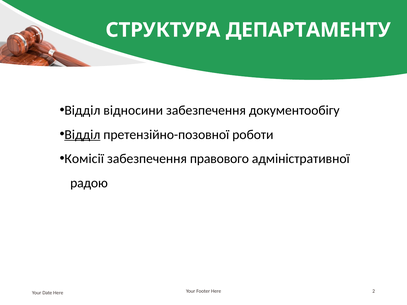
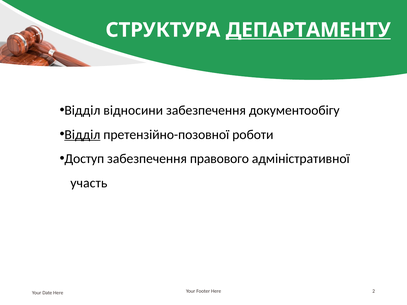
ДЕПАРТАМЕНТУ underline: none -> present (308, 30)
Комісії: Комісії -> Доступ (84, 159)
радою: радою -> участь (89, 183)
